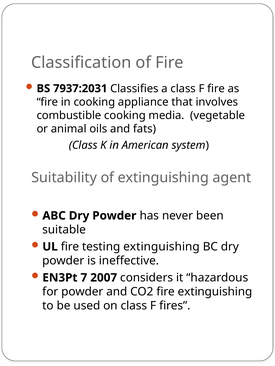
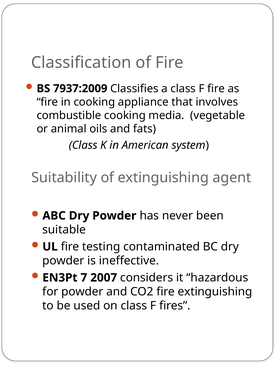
7937:2031: 7937:2031 -> 7937:2009 (80, 89)
testing extinguishing: extinguishing -> contaminated (162, 247)
